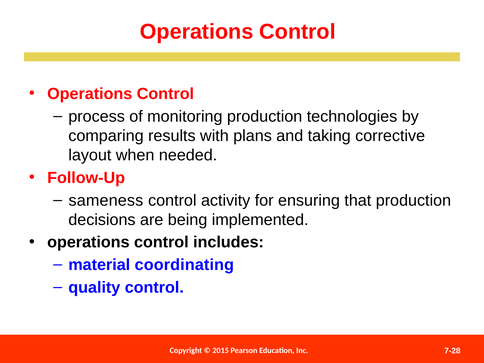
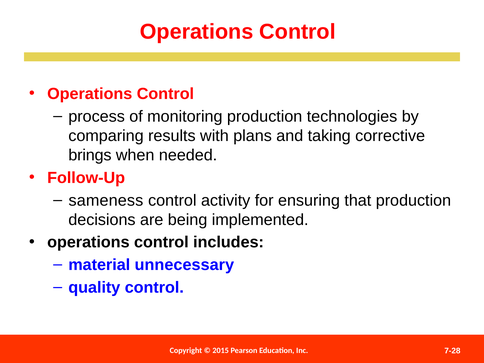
layout: layout -> brings (90, 155)
coordinating: coordinating -> unnecessary (184, 265)
